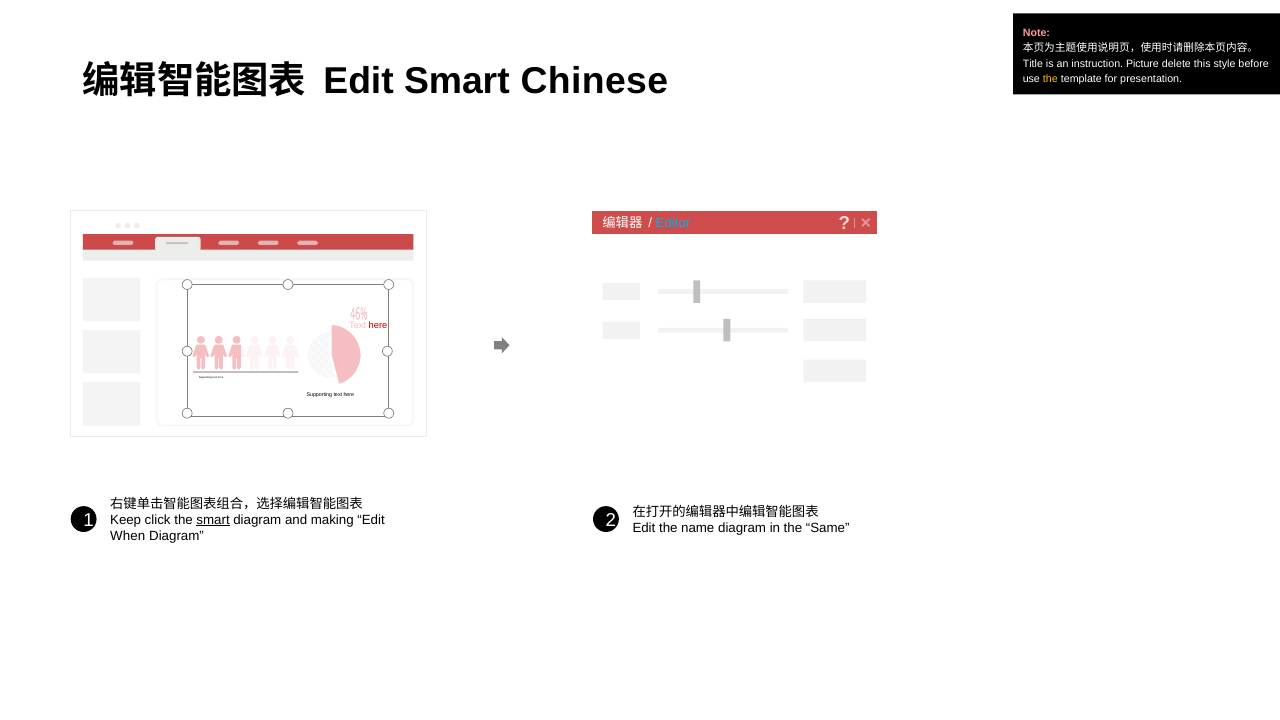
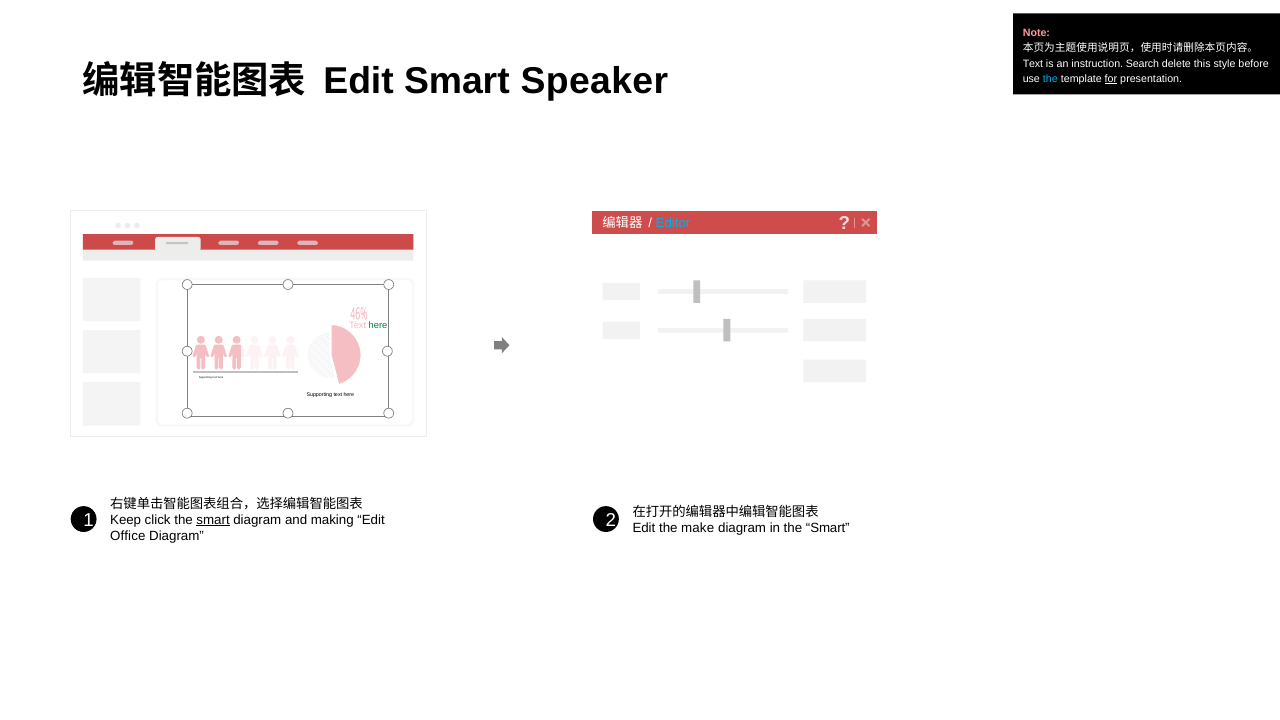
Title: Title -> Text (1033, 64)
Picture: Picture -> Search (1143, 64)
Chinese: Chinese -> Speaker (594, 82)
the colour: yellow -> light blue (1050, 79)
for underline: none -> present (1111, 79)
here colour: red -> green (378, 325)
name: name -> make (698, 528)
in the Same: Same -> Smart (828, 528)
When: When -> Office (128, 536)
